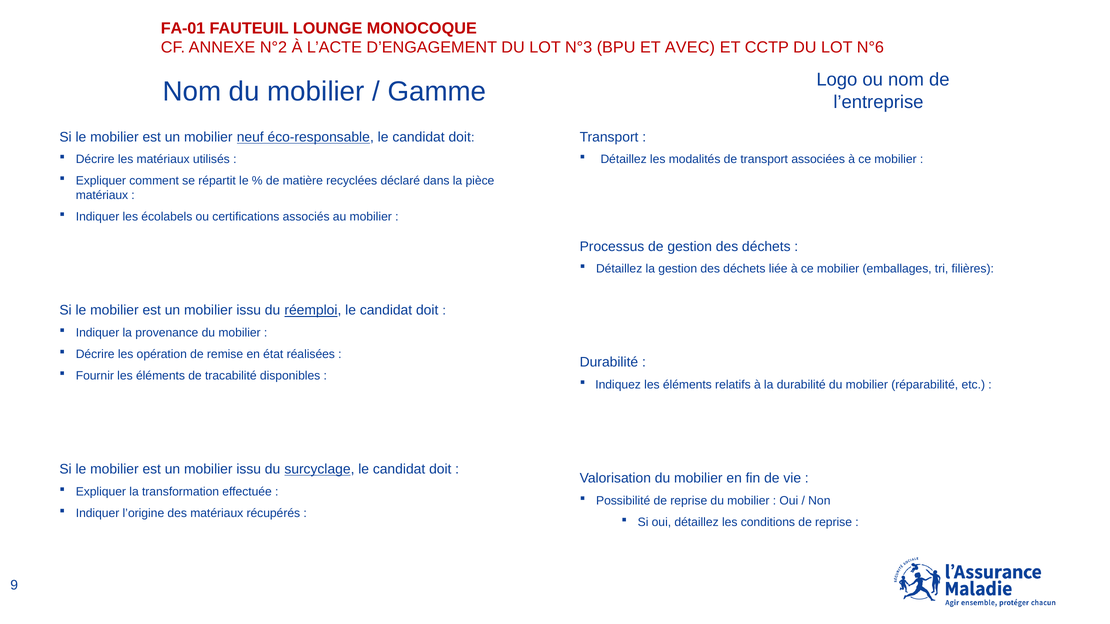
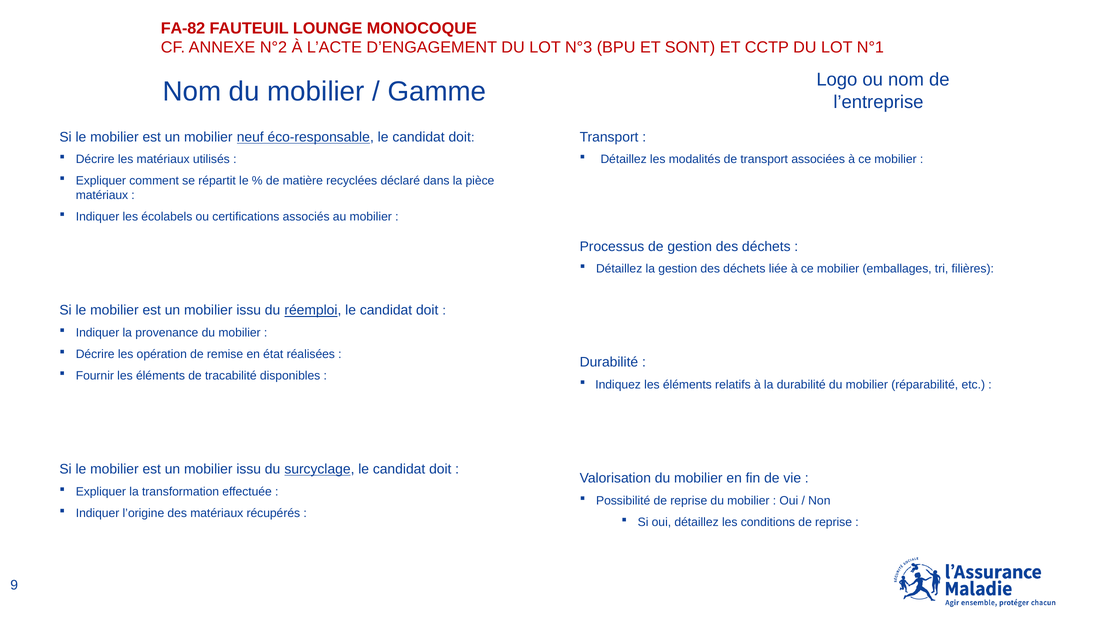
FA-01: FA-01 -> FA-82 (183, 28)
AVEC: AVEC -> SONT (690, 48)
N°6: N°6 -> N°1 (870, 48)
